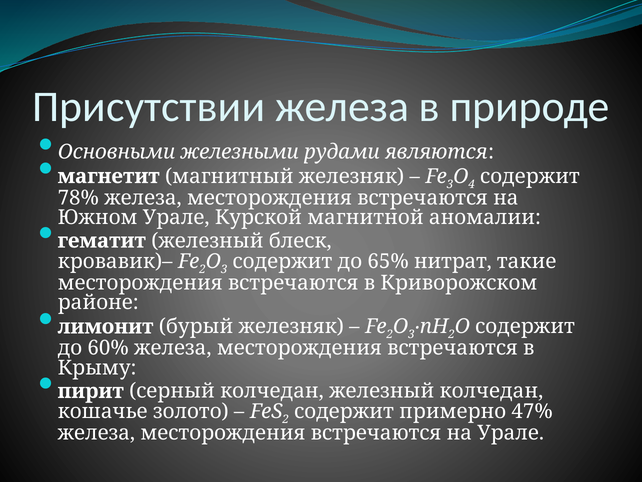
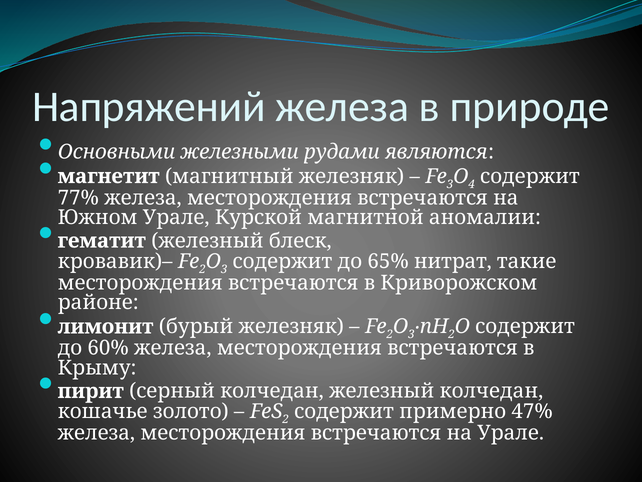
Присутствии: Присутствии -> Напряжений (149, 106)
78%: 78% -> 77% (78, 198)
